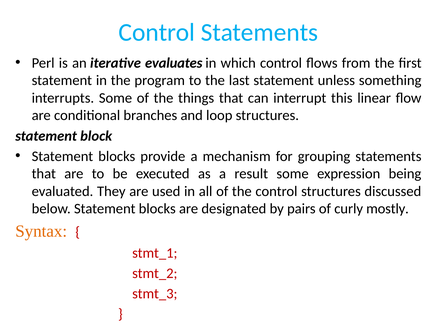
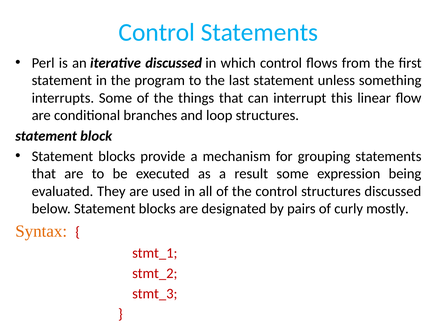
iterative evaluates: evaluates -> discussed (174, 63)
